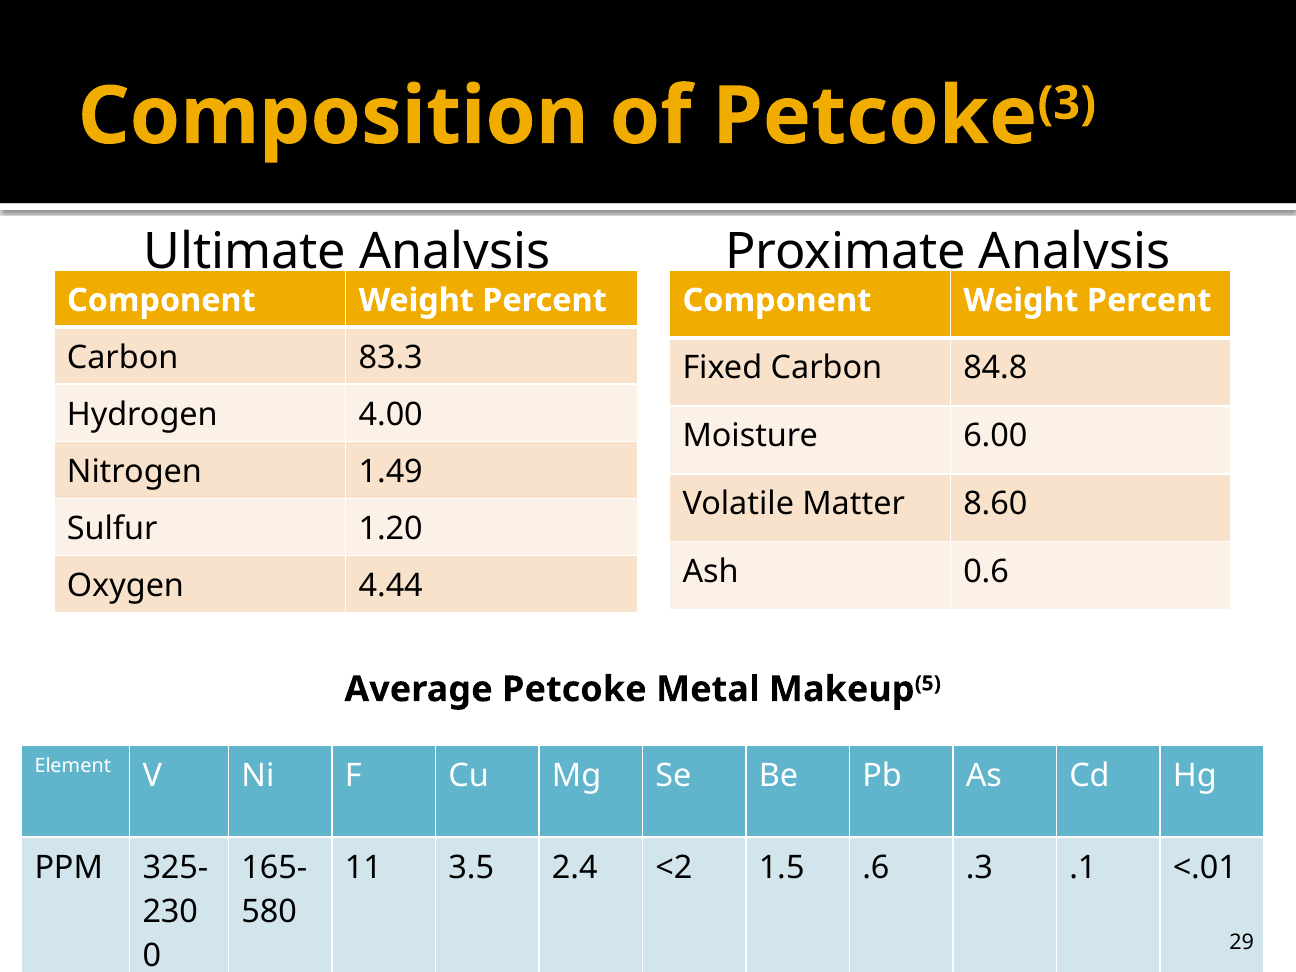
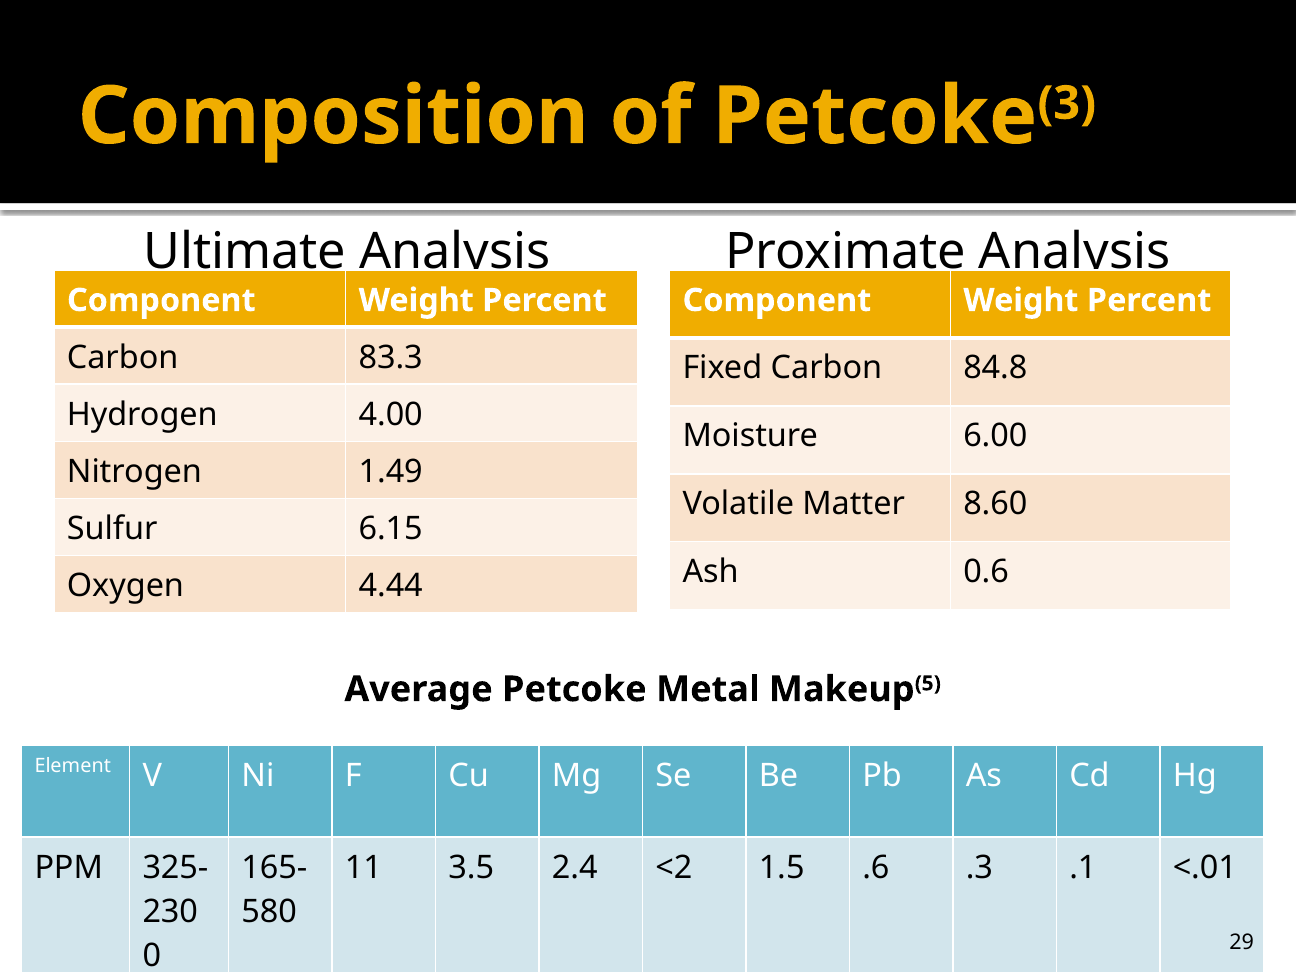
1.20: 1.20 -> 6.15 (391, 529)
